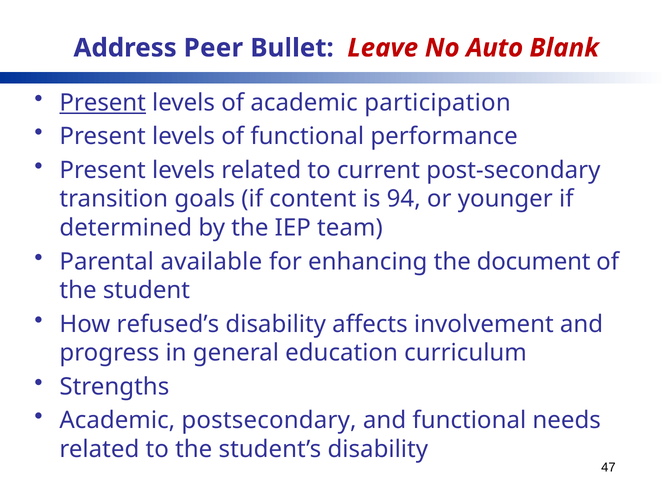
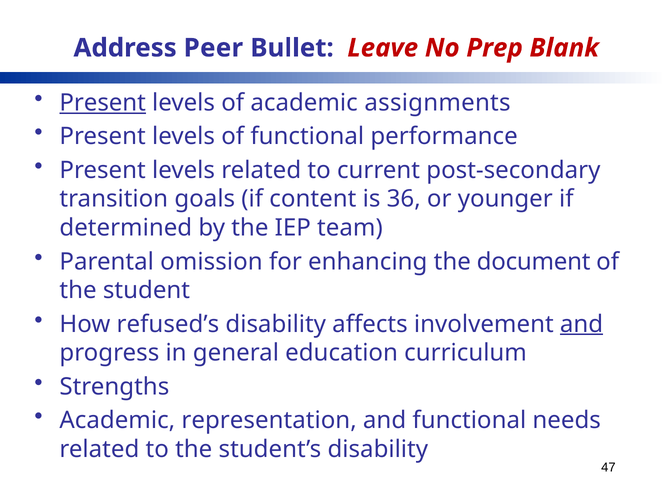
Auto: Auto -> Prep (495, 48)
participation: participation -> assignments (438, 103)
94: 94 -> 36 (404, 199)
available: available -> omission (211, 262)
and underline: none -> present (582, 324)
postsecondary: postsecondary -> representation (269, 421)
